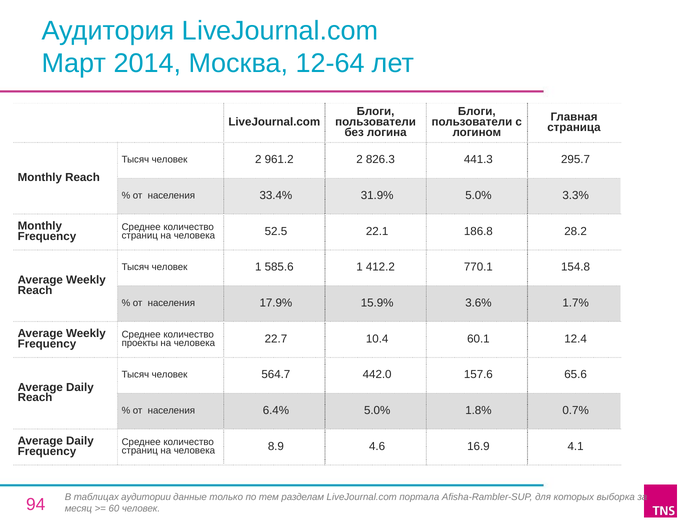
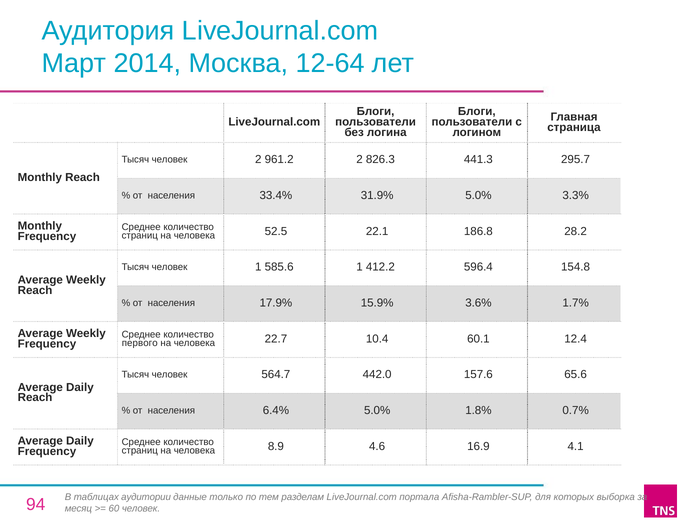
770.1: 770.1 -> 596.4 (478, 267)
проекты: проекты -> первого (140, 343)
